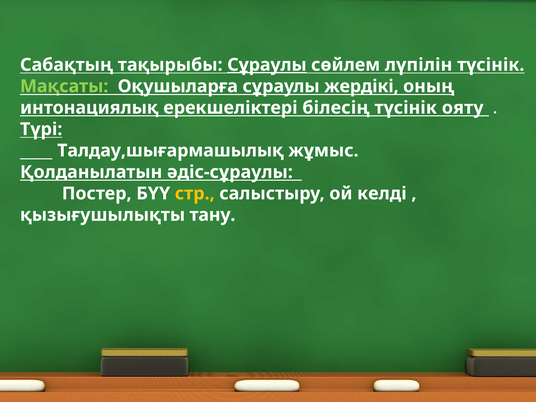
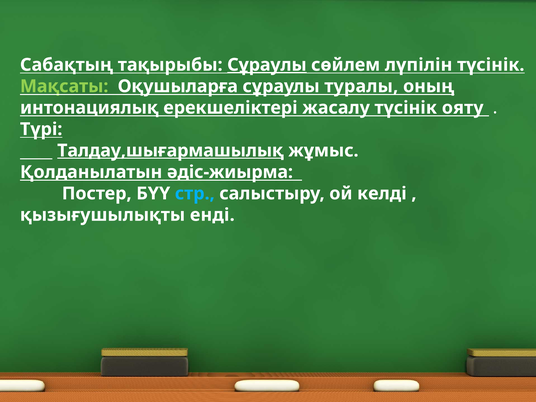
жердікі: жердікі -> туралы (361, 86)
білесің: білесің -> жасалу (336, 108)
Талдау,шығармашылық underline: none -> present (170, 151)
әдіс-сұраулы: әдіс-сұраулы -> әдіс-жиырма (230, 172)
стр colour: yellow -> light blue (195, 193)
тану: тану -> енді (212, 215)
